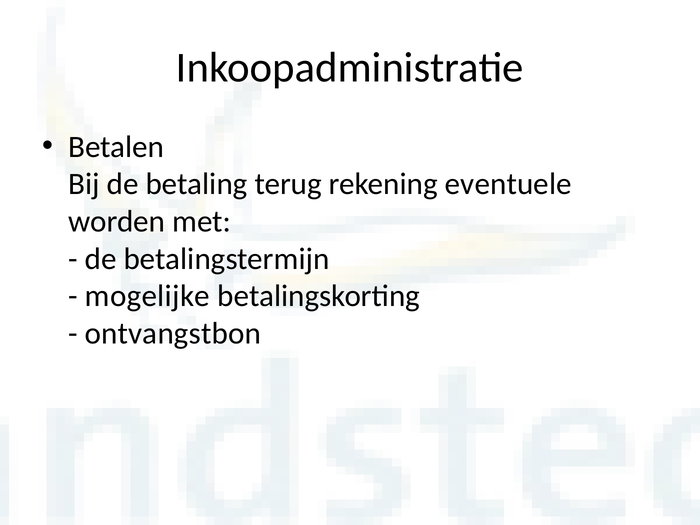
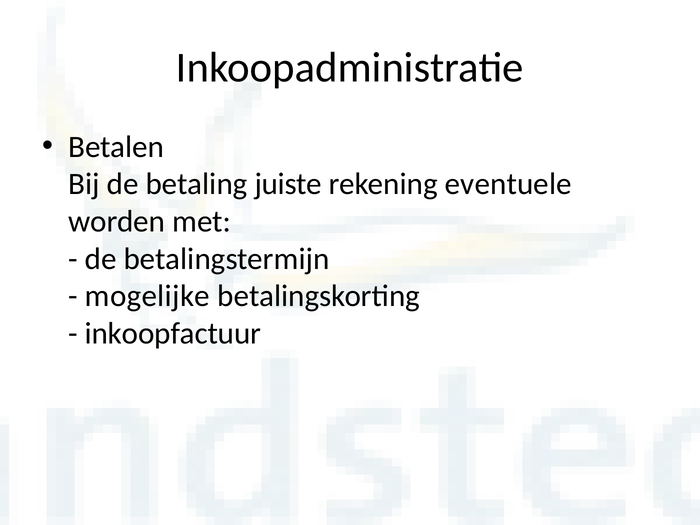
terug: terug -> juiste (288, 184)
ontvangstbon: ontvangstbon -> inkoopfactuur (173, 334)
